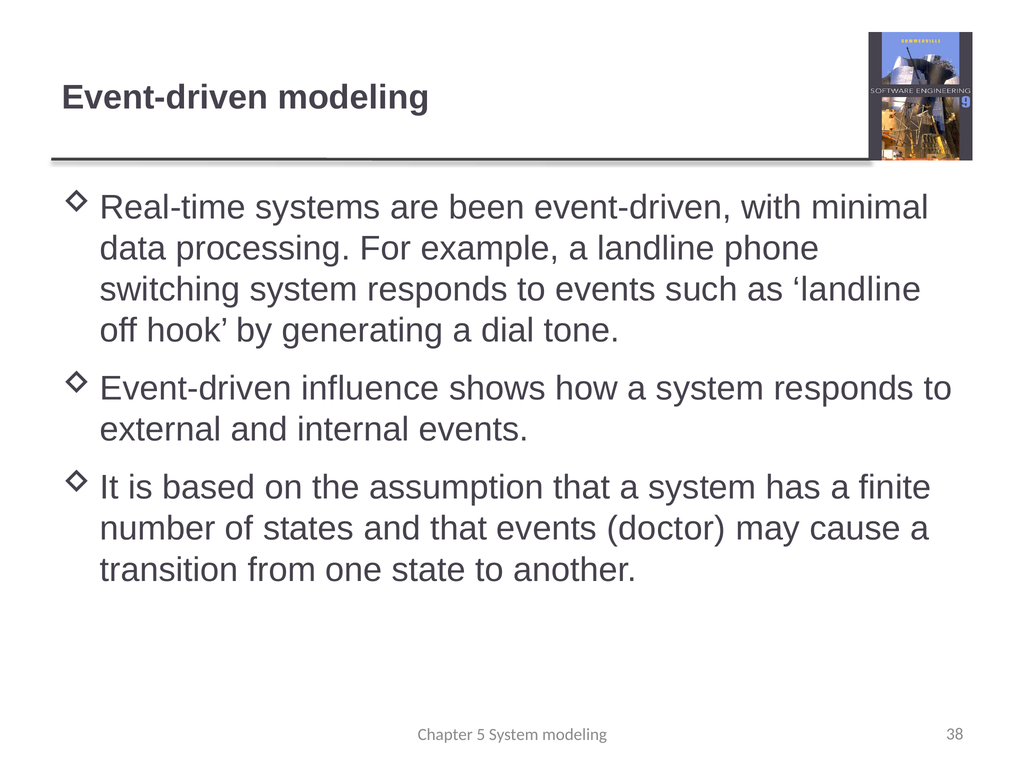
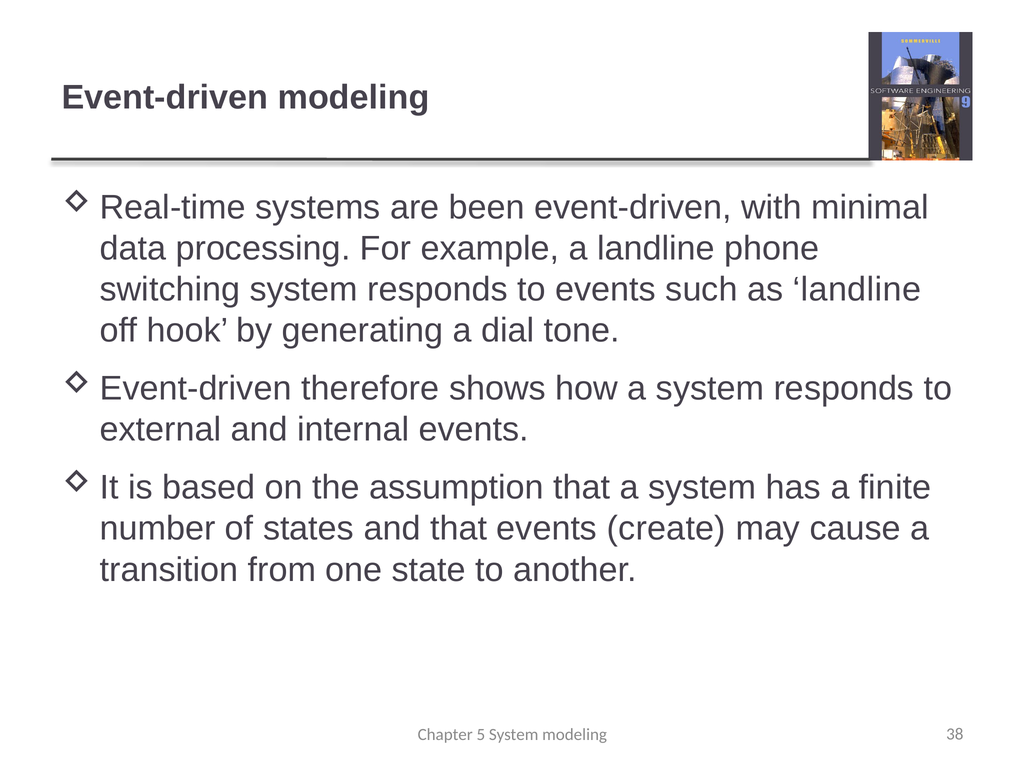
influence: influence -> therefore (370, 388)
doctor: doctor -> create (666, 529)
